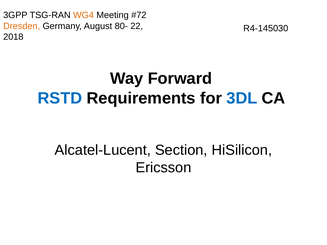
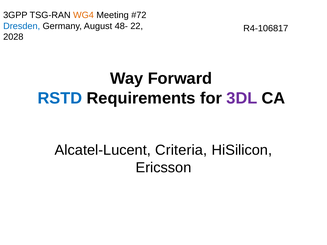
Dresden colour: orange -> blue (22, 26)
80-: 80- -> 48- (121, 26)
R4-145030: R4-145030 -> R4-106817 (266, 28)
2018: 2018 -> 2028 (13, 37)
3DL colour: blue -> purple (242, 98)
Section: Section -> Criteria (181, 150)
